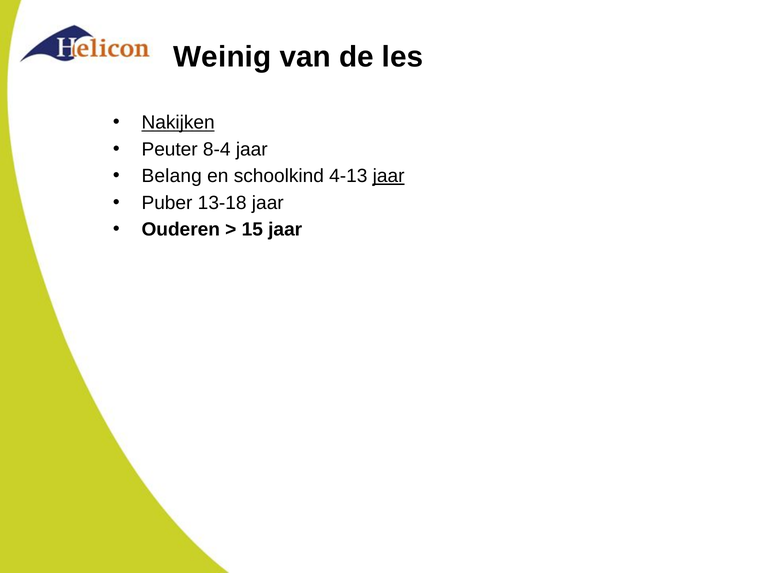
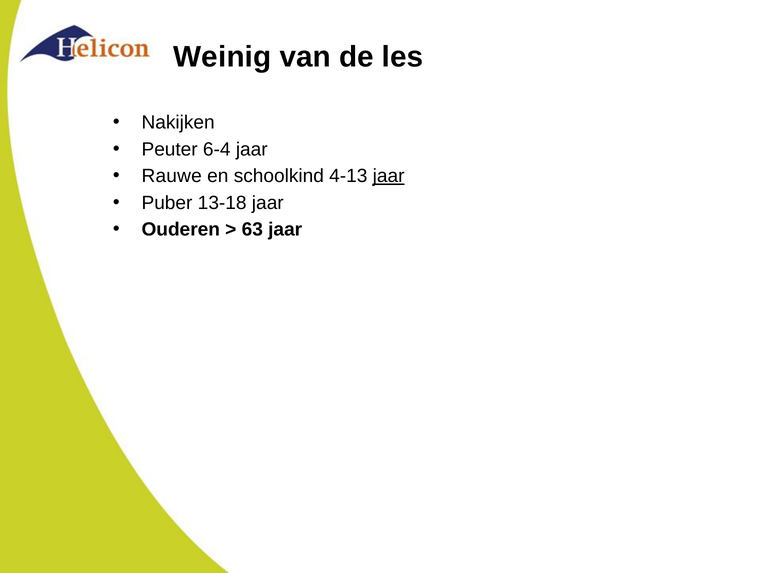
Nakijken underline: present -> none (178, 123)
8-4: 8-4 -> 6-4 (217, 149)
Belang: Belang -> Rauwe (172, 176)
15: 15 -> 63 (252, 230)
